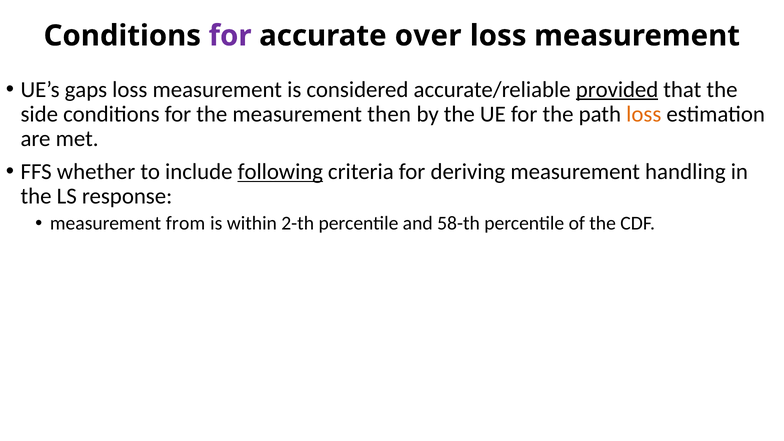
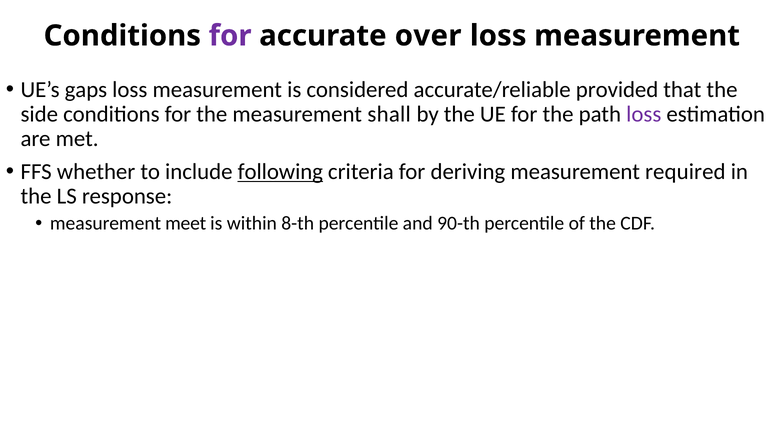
provided underline: present -> none (617, 90)
then: then -> shall (389, 114)
loss colour: orange -> purple (644, 114)
handling: handling -> required (685, 172)
from: from -> meet (186, 223)
2-th: 2-th -> 8-th (298, 223)
58-th: 58-th -> 90-th (459, 223)
